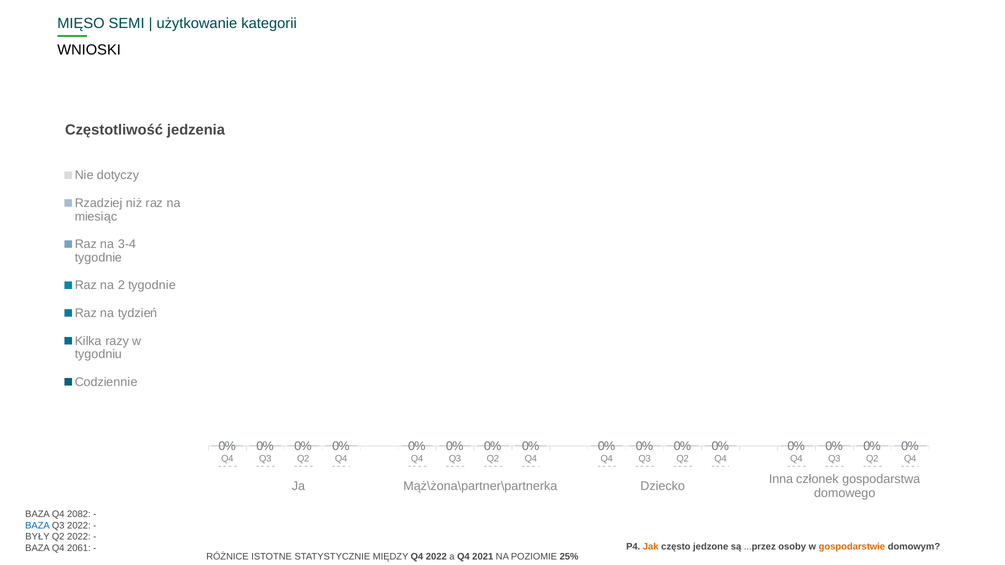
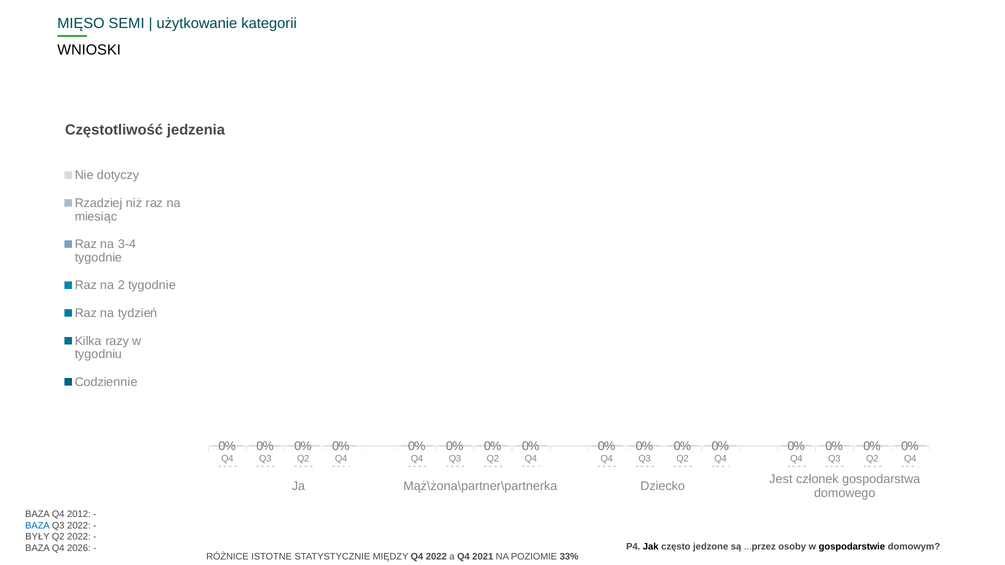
Inna: Inna -> Jest (781, 479)
2082: 2082 -> 2012 (79, 514)
Jak colour: orange -> black (651, 547)
gospodarstwie colour: orange -> black (852, 547)
2061: 2061 -> 2026 (79, 548)
25%: 25% -> 33% (569, 557)
